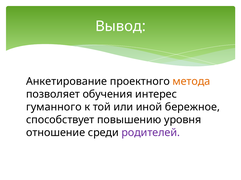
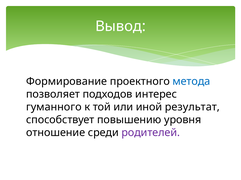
Анкетирование: Анкетирование -> Формирование (67, 82)
метода colour: orange -> blue (191, 82)
обучения: обучения -> подходов (108, 95)
бережное: бережное -> результат (192, 107)
